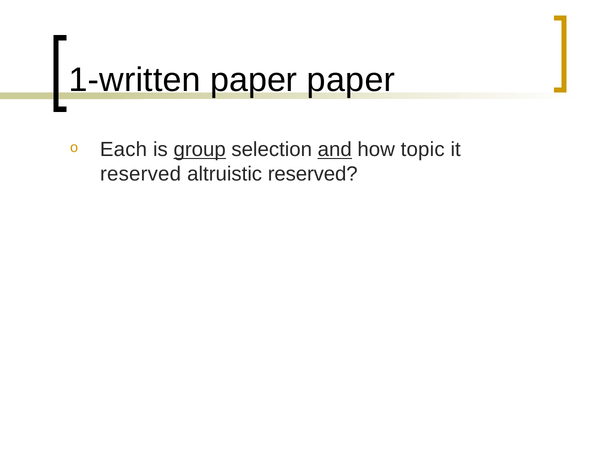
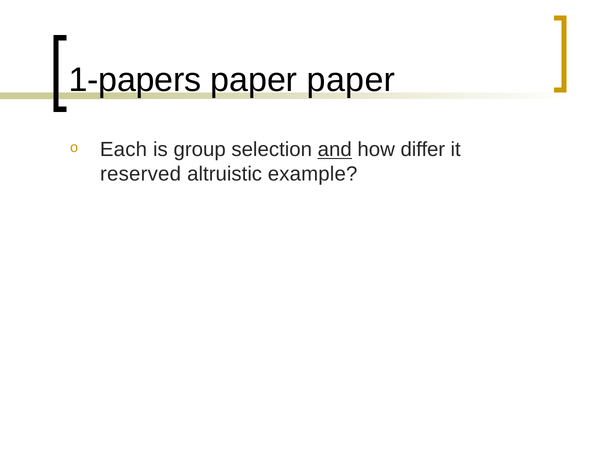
1-written: 1-written -> 1-papers (135, 80)
group underline: present -> none (200, 150)
topic: topic -> differ (423, 150)
altruistic reserved: reserved -> example (313, 174)
